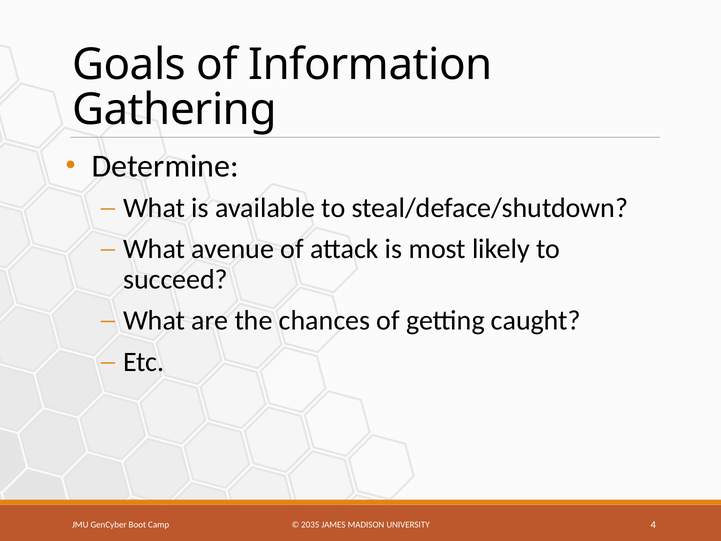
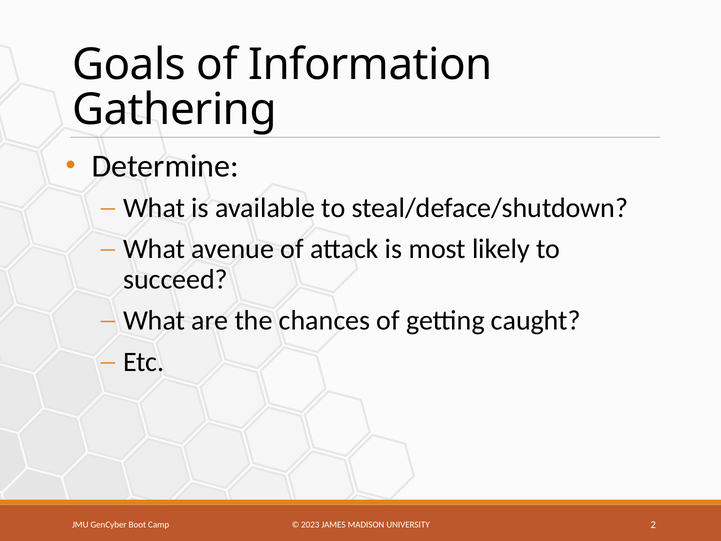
2035: 2035 -> 2023 (310, 524)
4: 4 -> 2 (653, 524)
